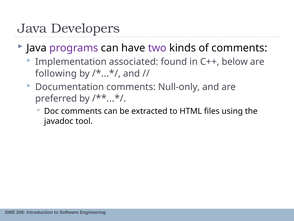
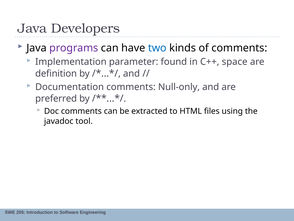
two colour: purple -> blue (157, 48)
associated: associated -> parameter (134, 62)
below: below -> space (235, 62)
following: following -> definition (56, 73)
